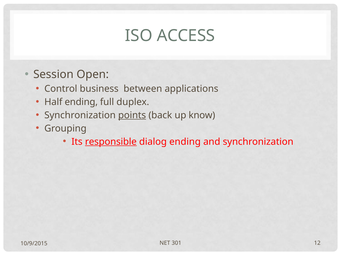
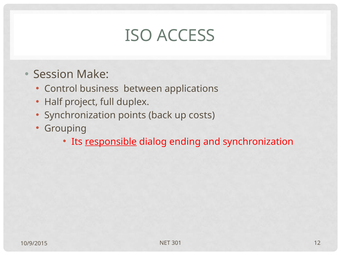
Open: Open -> Make (93, 75)
Half ending: ending -> project (81, 102)
points underline: present -> none (132, 116)
know: know -> costs (202, 116)
